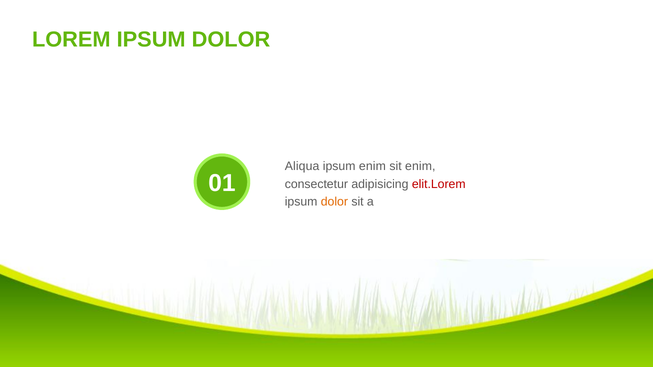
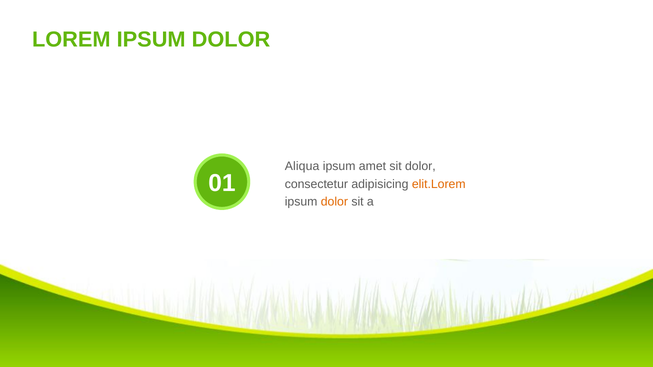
ipsum enim: enim -> amet (372, 167)
sit enim: enim -> dolor (420, 167)
elit.Lorem colour: red -> orange (439, 184)
